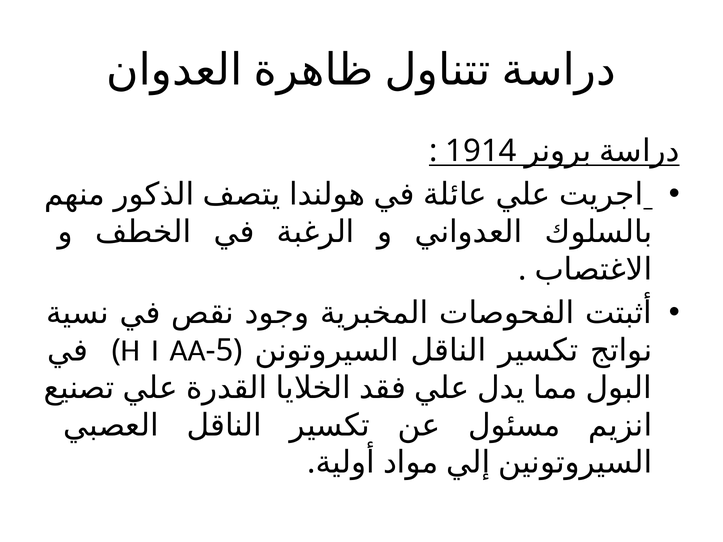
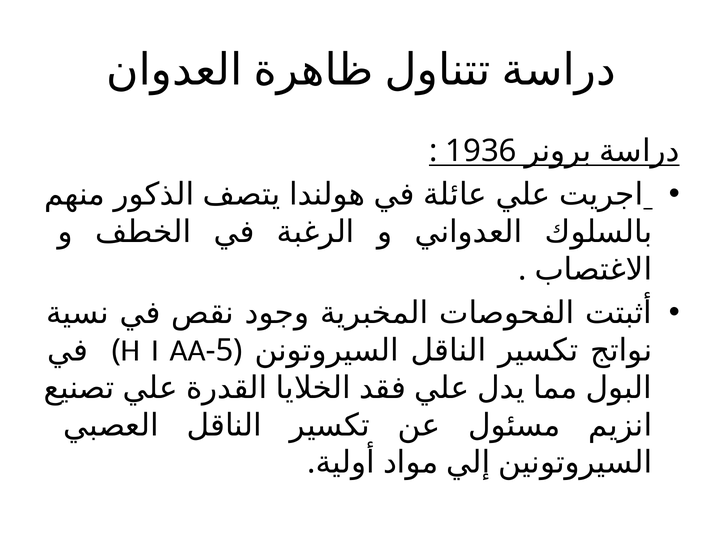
1914: 1914 -> 1936 (481, 151)
